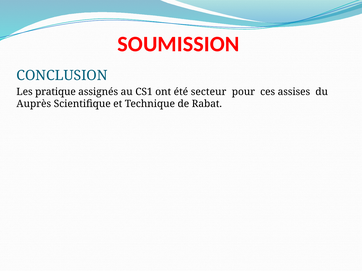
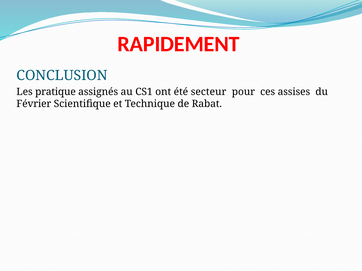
SOUMISSION: SOUMISSION -> RAPIDEMENT (179, 44)
Auprès: Auprès -> Février (34, 104)
